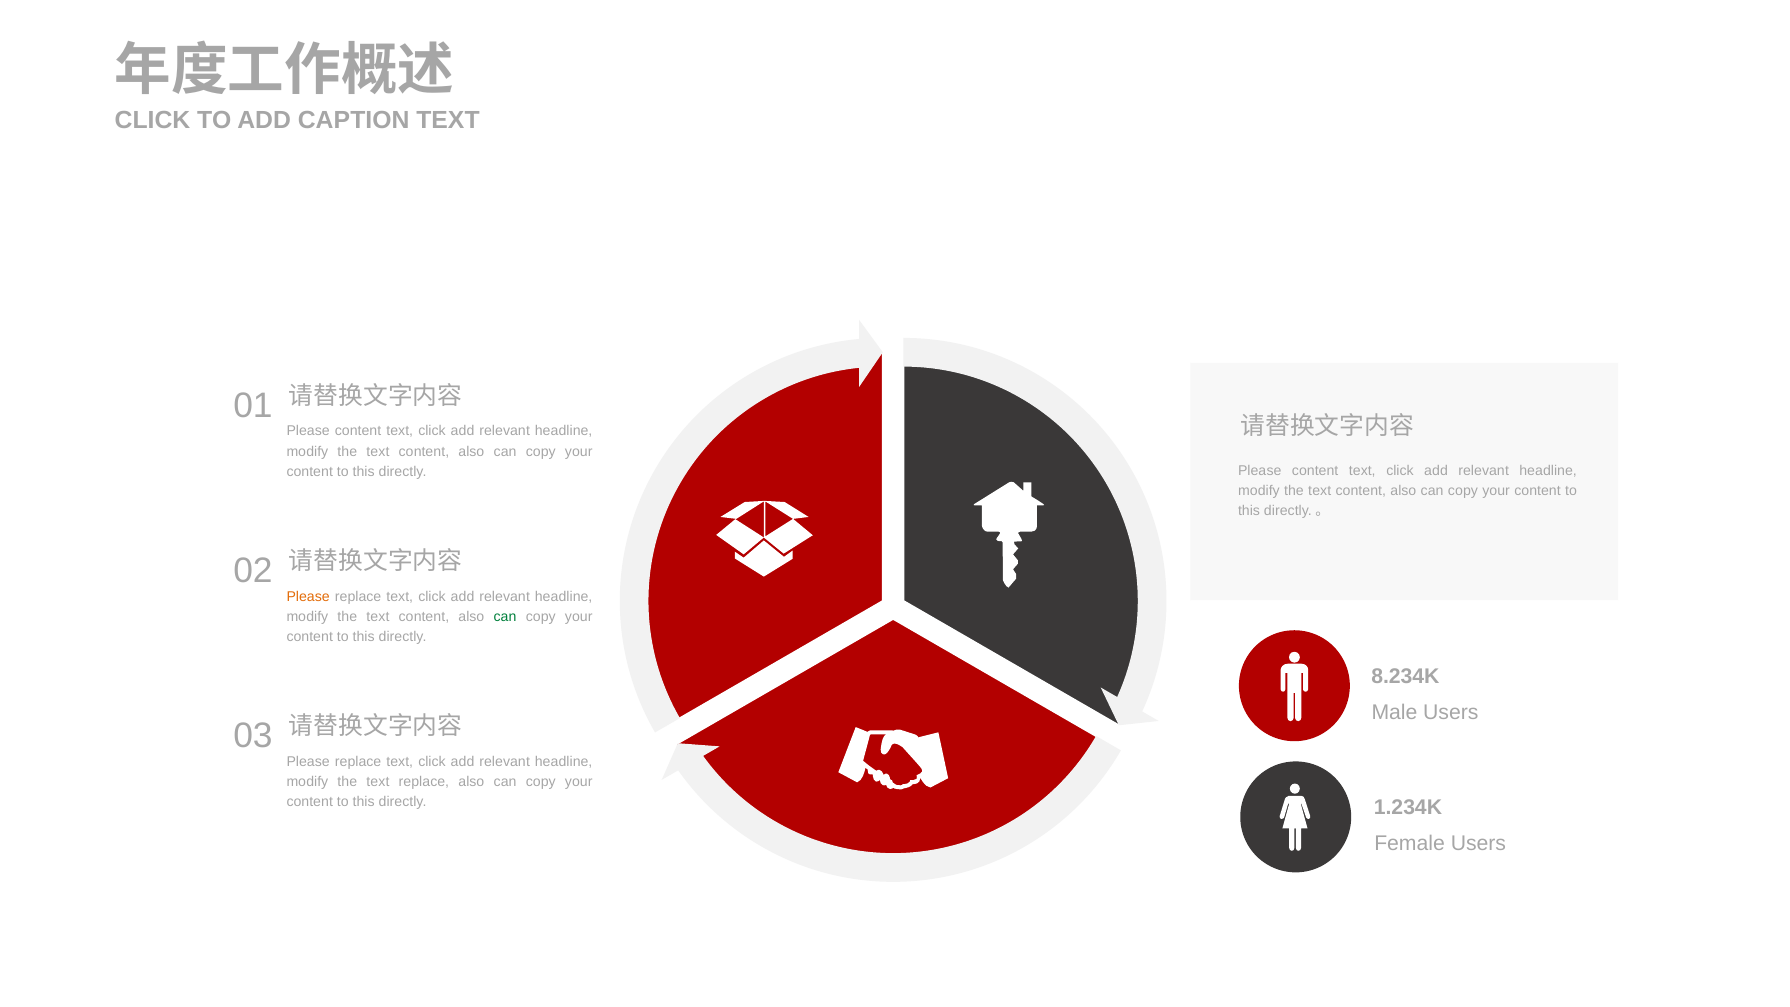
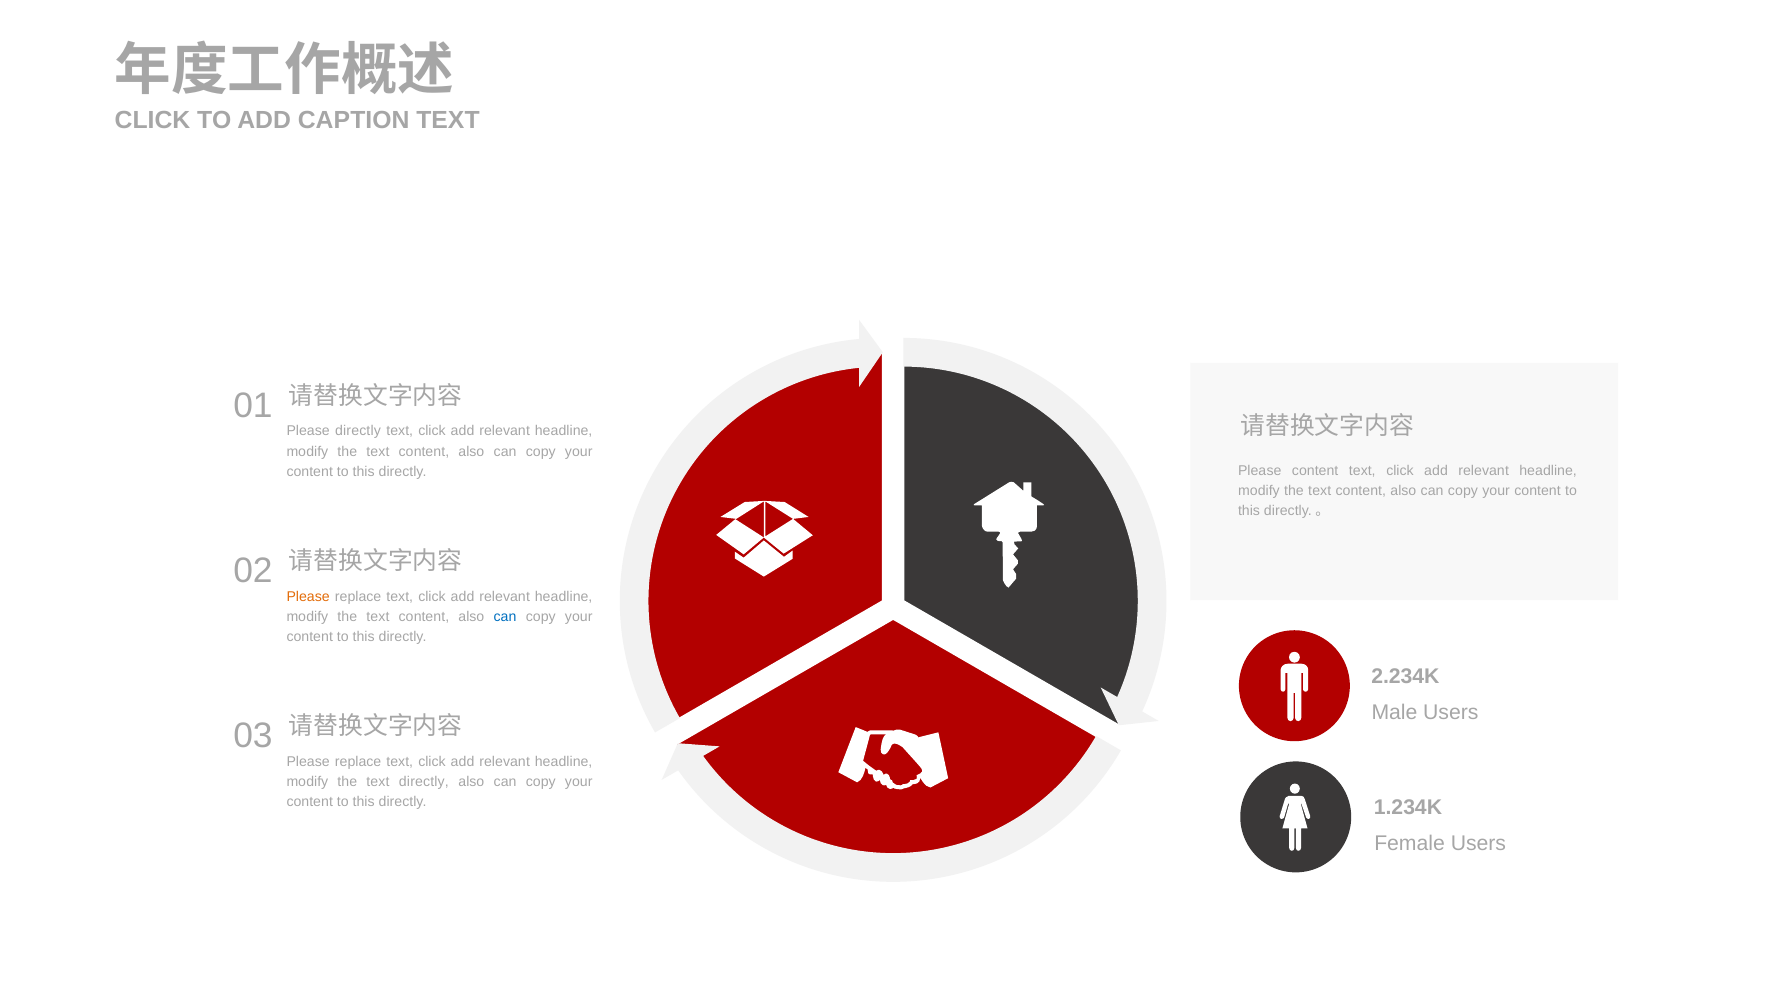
content: content -> directly (358, 431)
can colour: green -> blue (505, 617)
8.234K: 8.234K -> 2.234K (1405, 676)
text replace: replace -> directly (424, 782)
